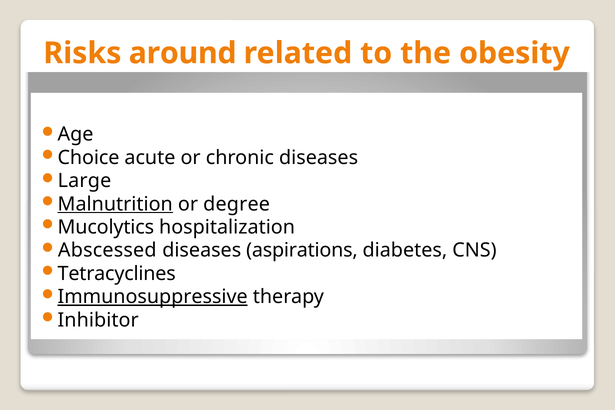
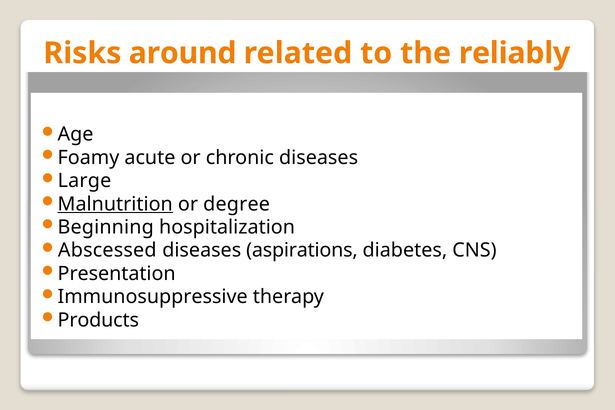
obesity: obesity -> reliably (515, 53)
Choice: Choice -> Foamy (88, 158)
Mucolytics: Mucolytics -> Beginning (106, 227)
Tetracyclines: Tetracyclines -> Presentation (117, 274)
Immunosuppressive underline: present -> none (153, 297)
Inhibitor: Inhibitor -> Products (98, 320)
